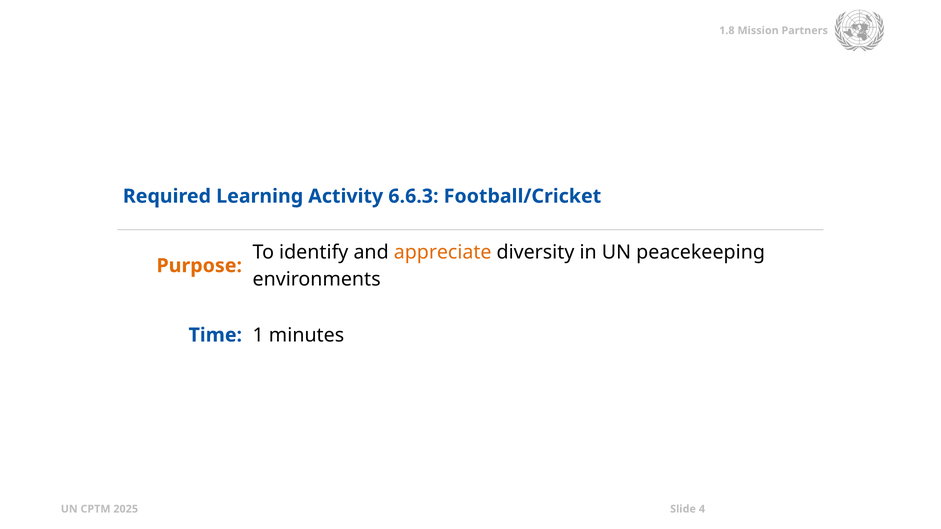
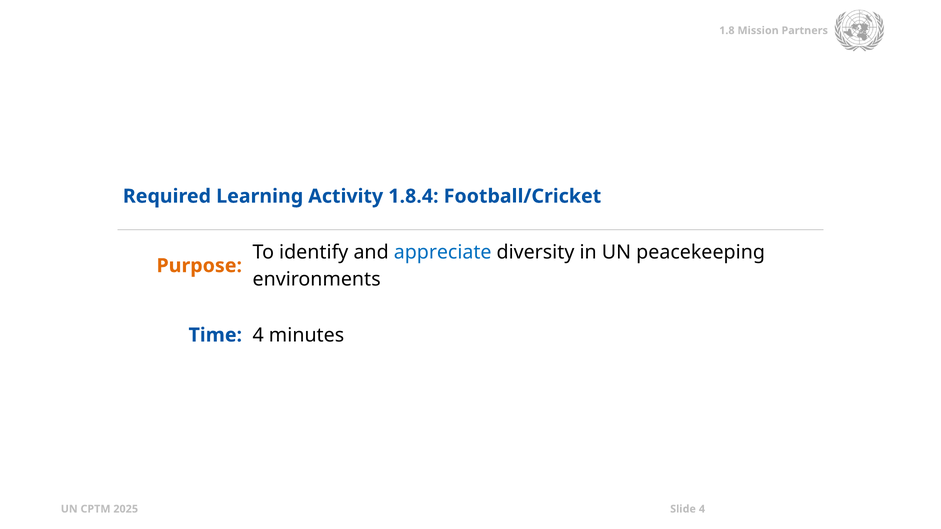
6.6.3: 6.6.3 -> 1.8.4 (413, 196)
appreciate colour: orange -> blue (443, 252)
Time 1: 1 -> 4 (258, 335)
